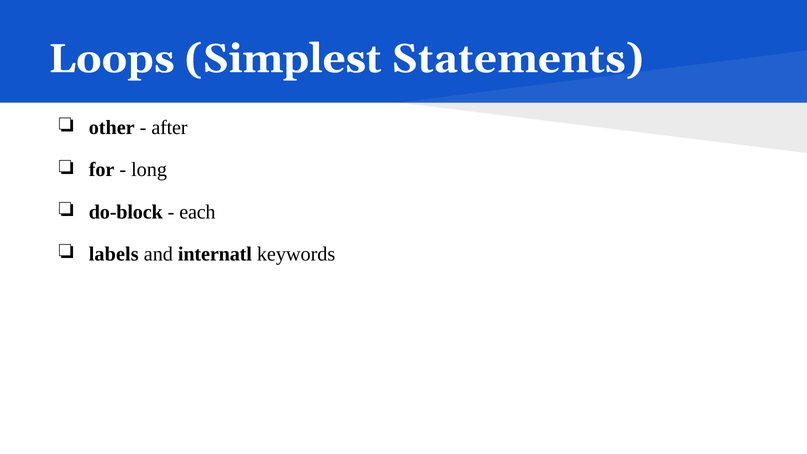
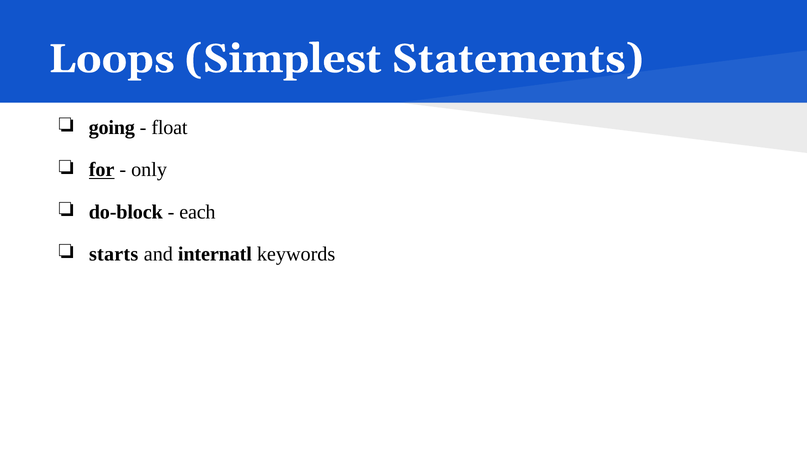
other: other -> going (112, 128)
after: after -> float (169, 128)
for underline: none -> present (102, 170)
long: long -> only (149, 170)
labels: labels -> starts (114, 254)
